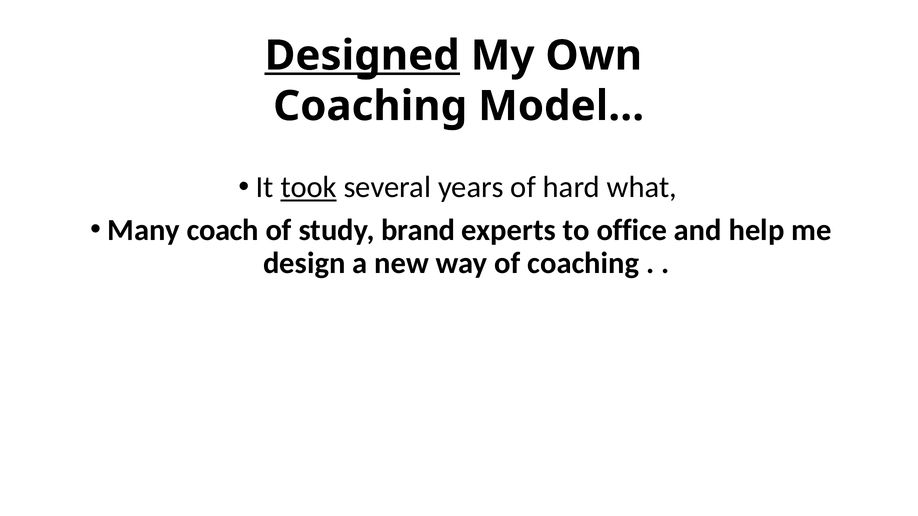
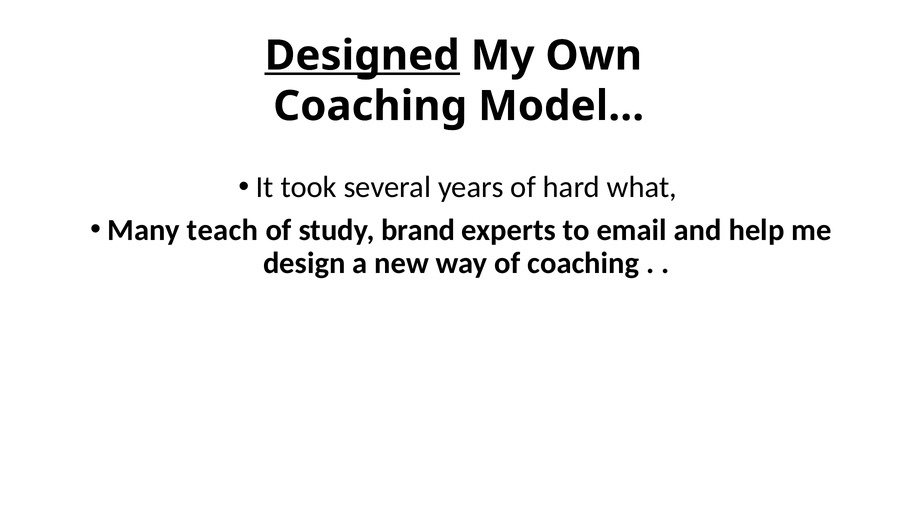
took underline: present -> none (309, 188)
coach: coach -> teach (222, 230)
office: office -> email (632, 230)
